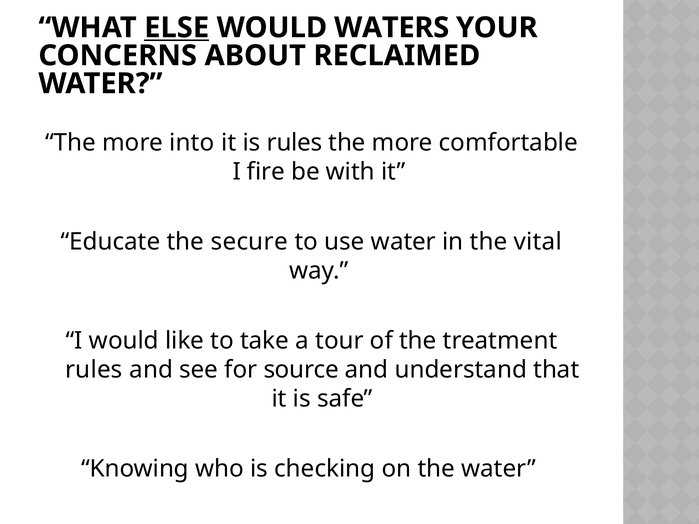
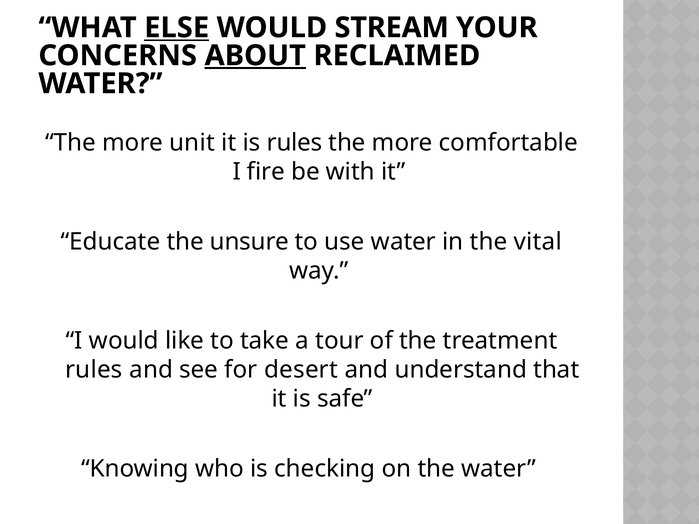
WATERS: WATERS -> STREAM (392, 28)
ABOUT underline: none -> present (255, 56)
into: into -> unit (192, 143)
secure: secure -> unsure (249, 242)
source: source -> desert (301, 370)
